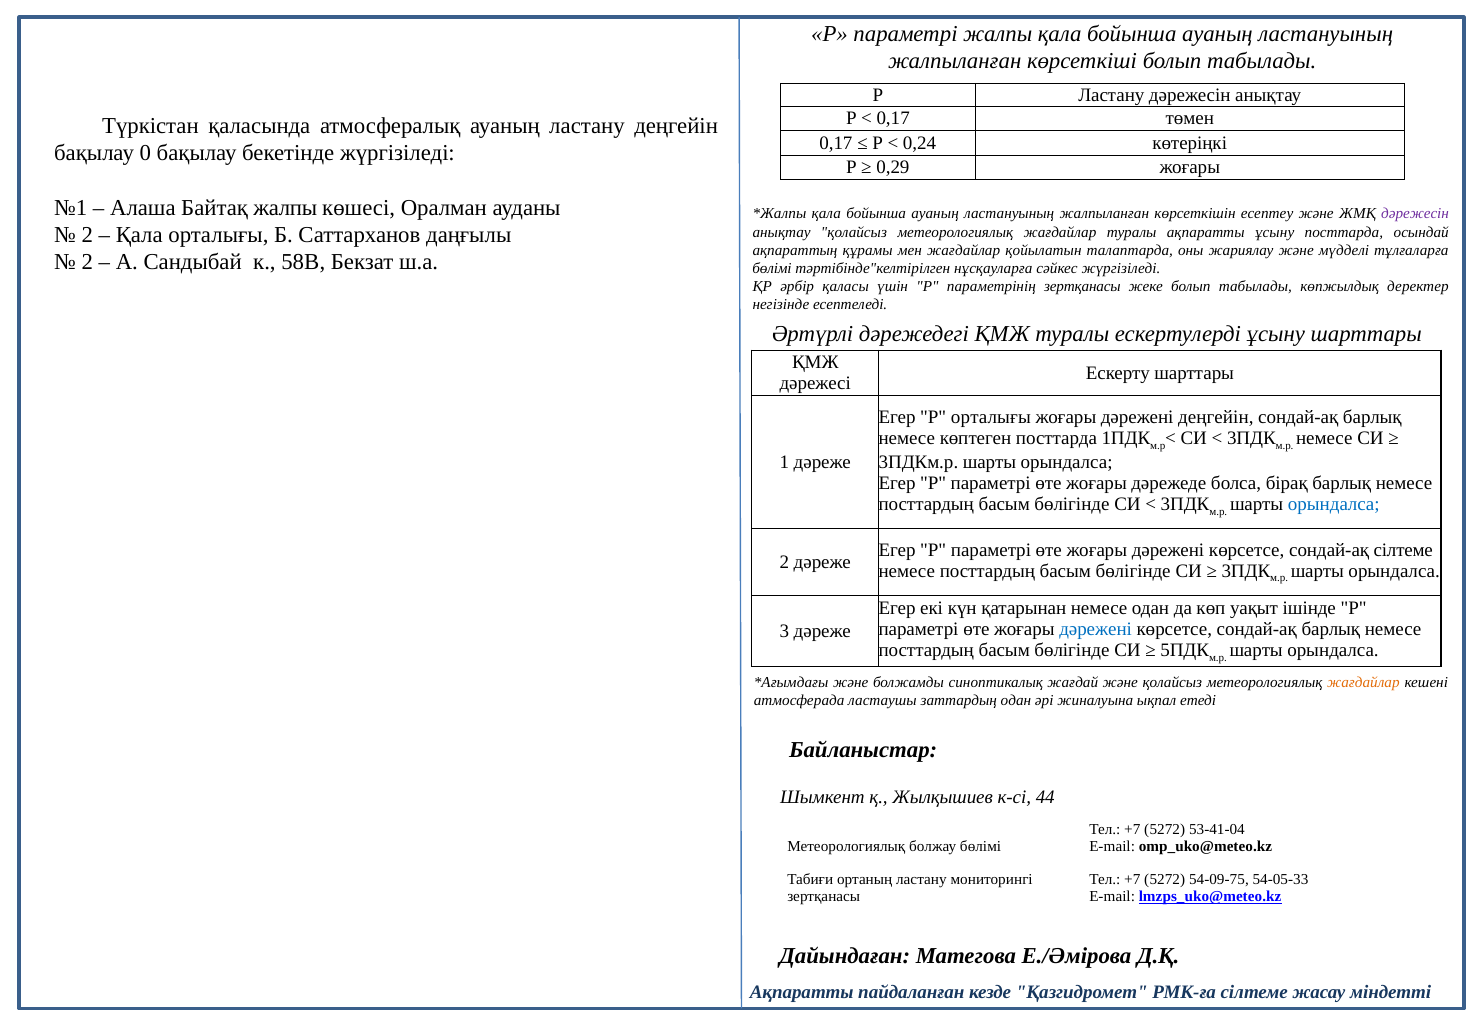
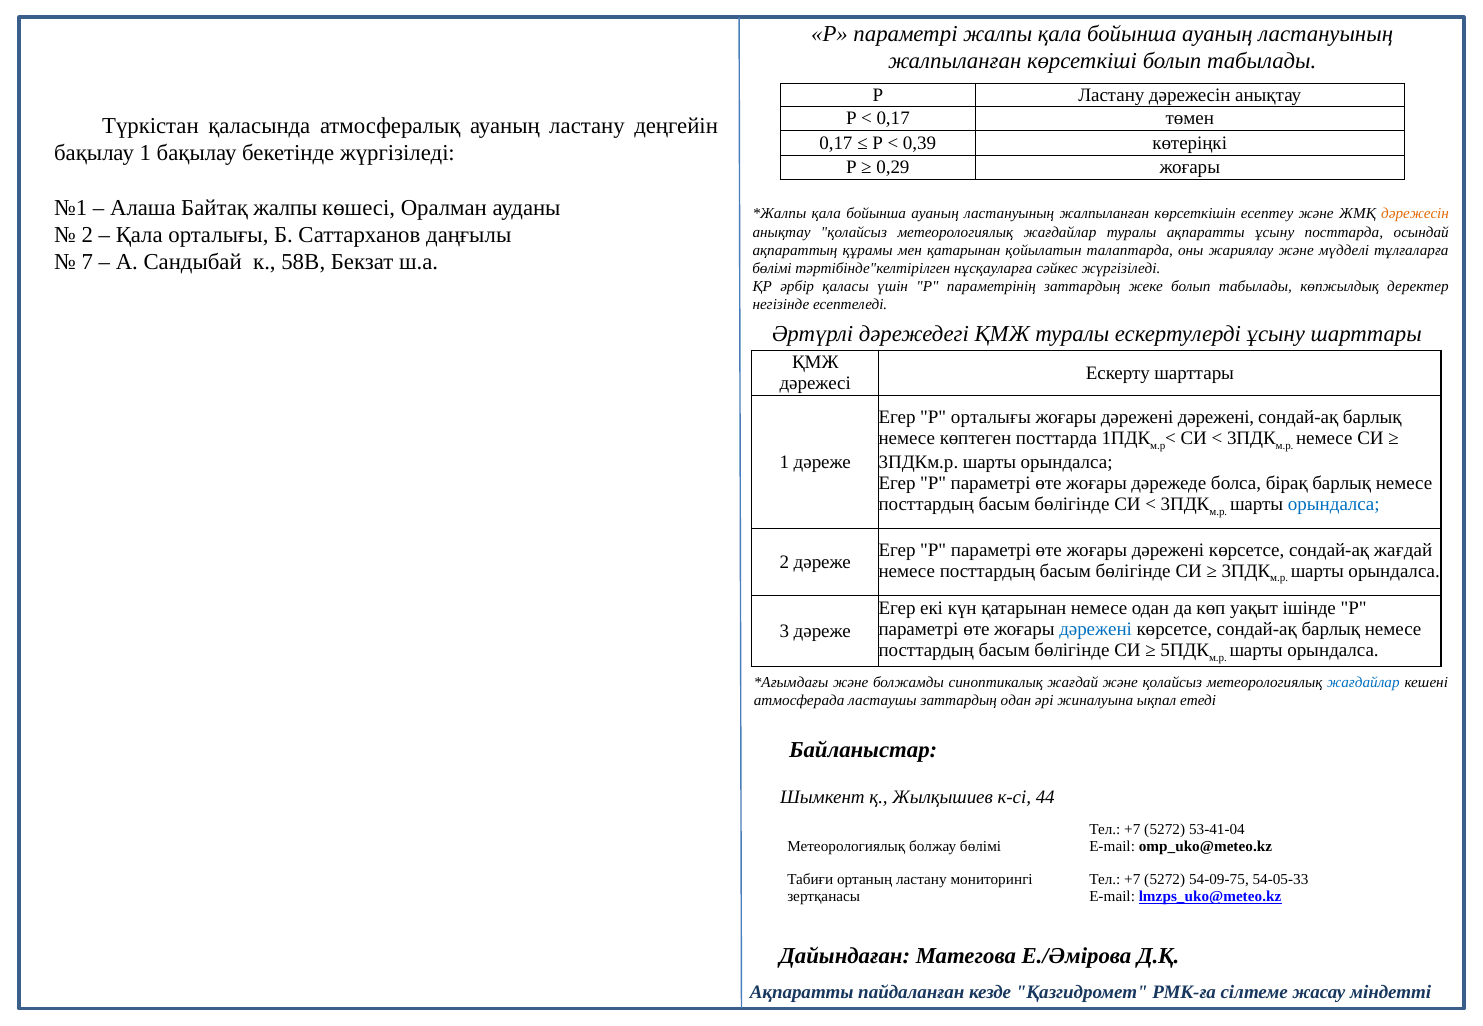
0,24: 0,24 -> 0,39 (920, 143)
бақылау 0: 0 -> 1 (145, 153)
дәрежесін colour: purple -> orange (1415, 214)
мен жағдайлар: жағдайлар -> қатарынан (964, 250)
2: 2 -> 7 (87, 263)
параметрінің зертқанасы: зертқанасы -> заттардың (1082, 287)
дәрежені деңгейін: деңгейін -> дәрежені (1216, 418)
сондай-ақ сілтеме: сілтеме -> жағдай (1403, 550)
жағдайлар colour: orange -> blue (1363, 683)
